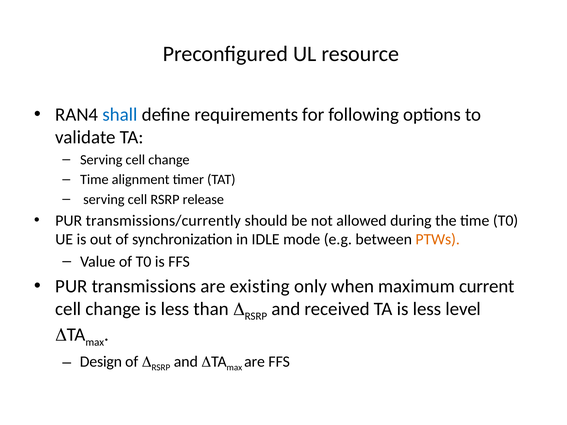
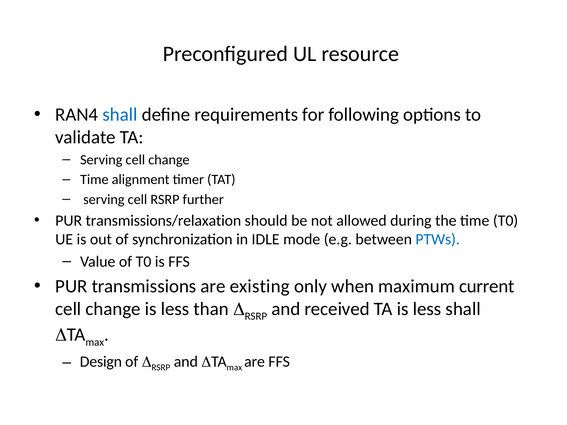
release: release -> further (203, 199)
transmissions/currently: transmissions/currently -> transmissions/relaxation (163, 221)
PTWs colour: orange -> blue (438, 240)
less level: level -> shall (463, 309)
